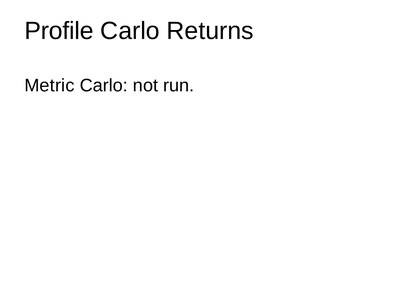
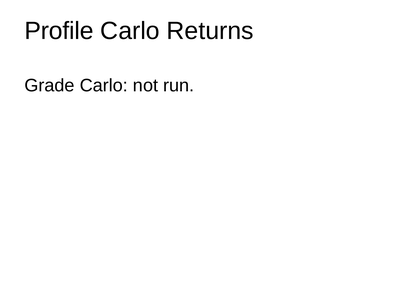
Metric: Metric -> Grade (49, 85)
